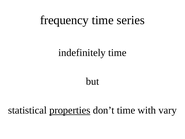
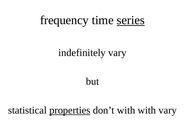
series underline: none -> present (131, 20)
indefinitely time: time -> vary (117, 53)
don’t time: time -> with (126, 110)
